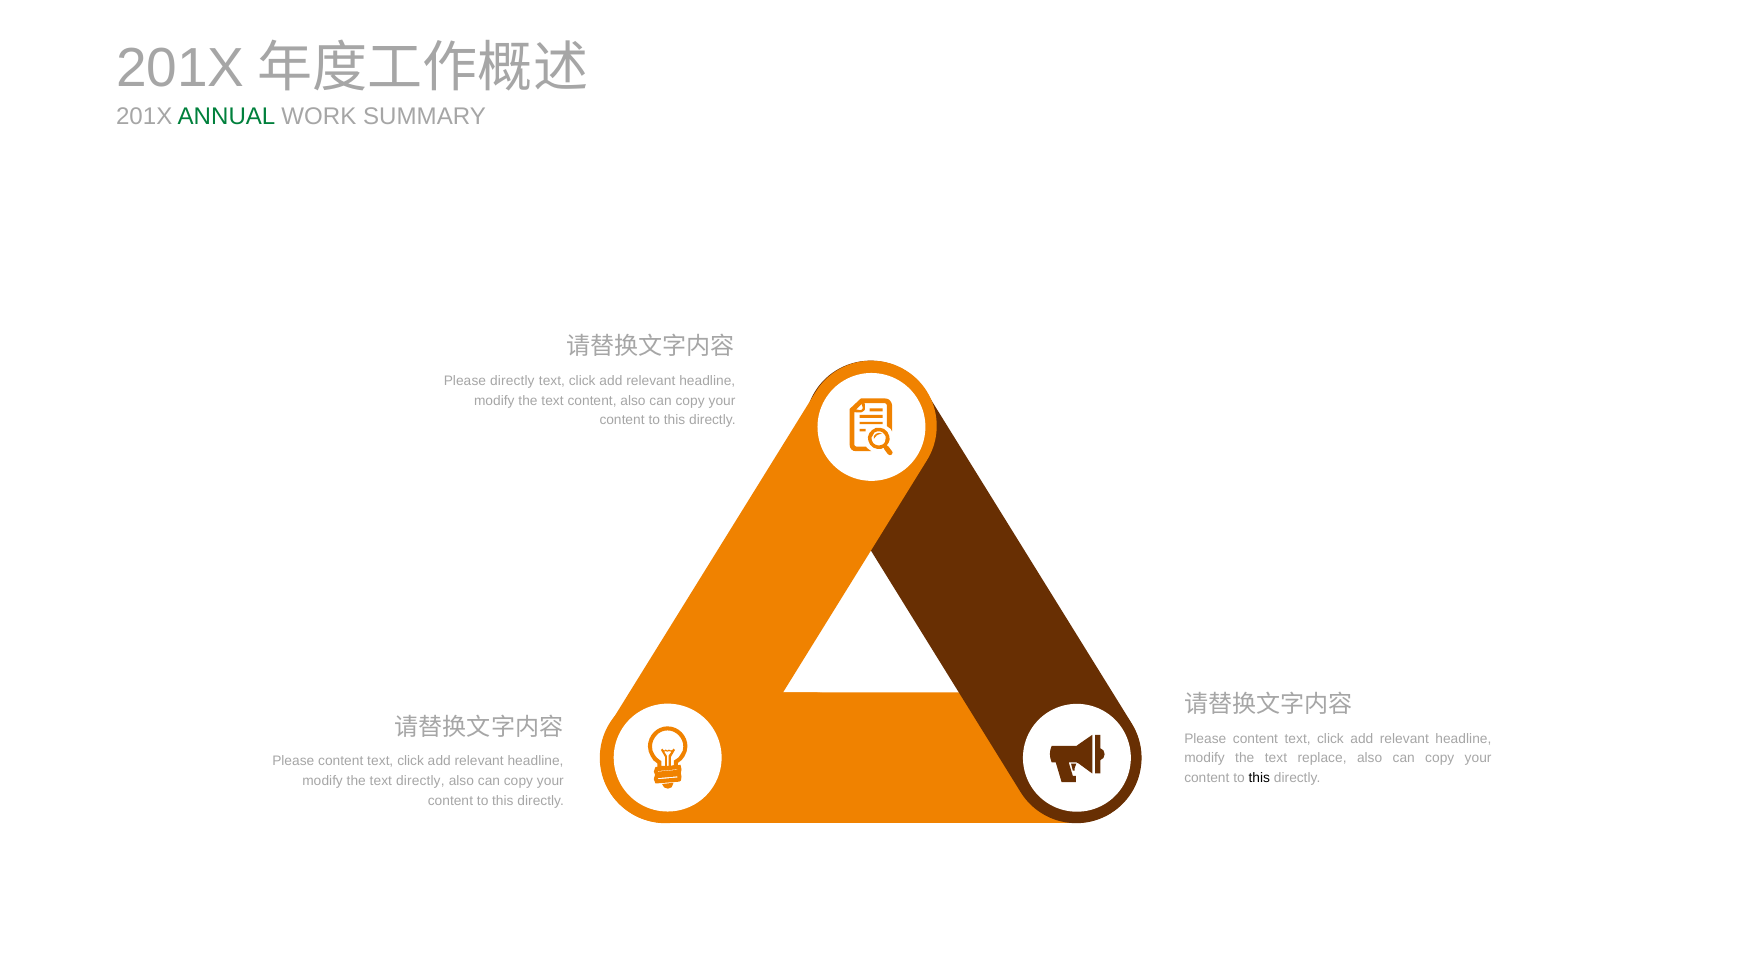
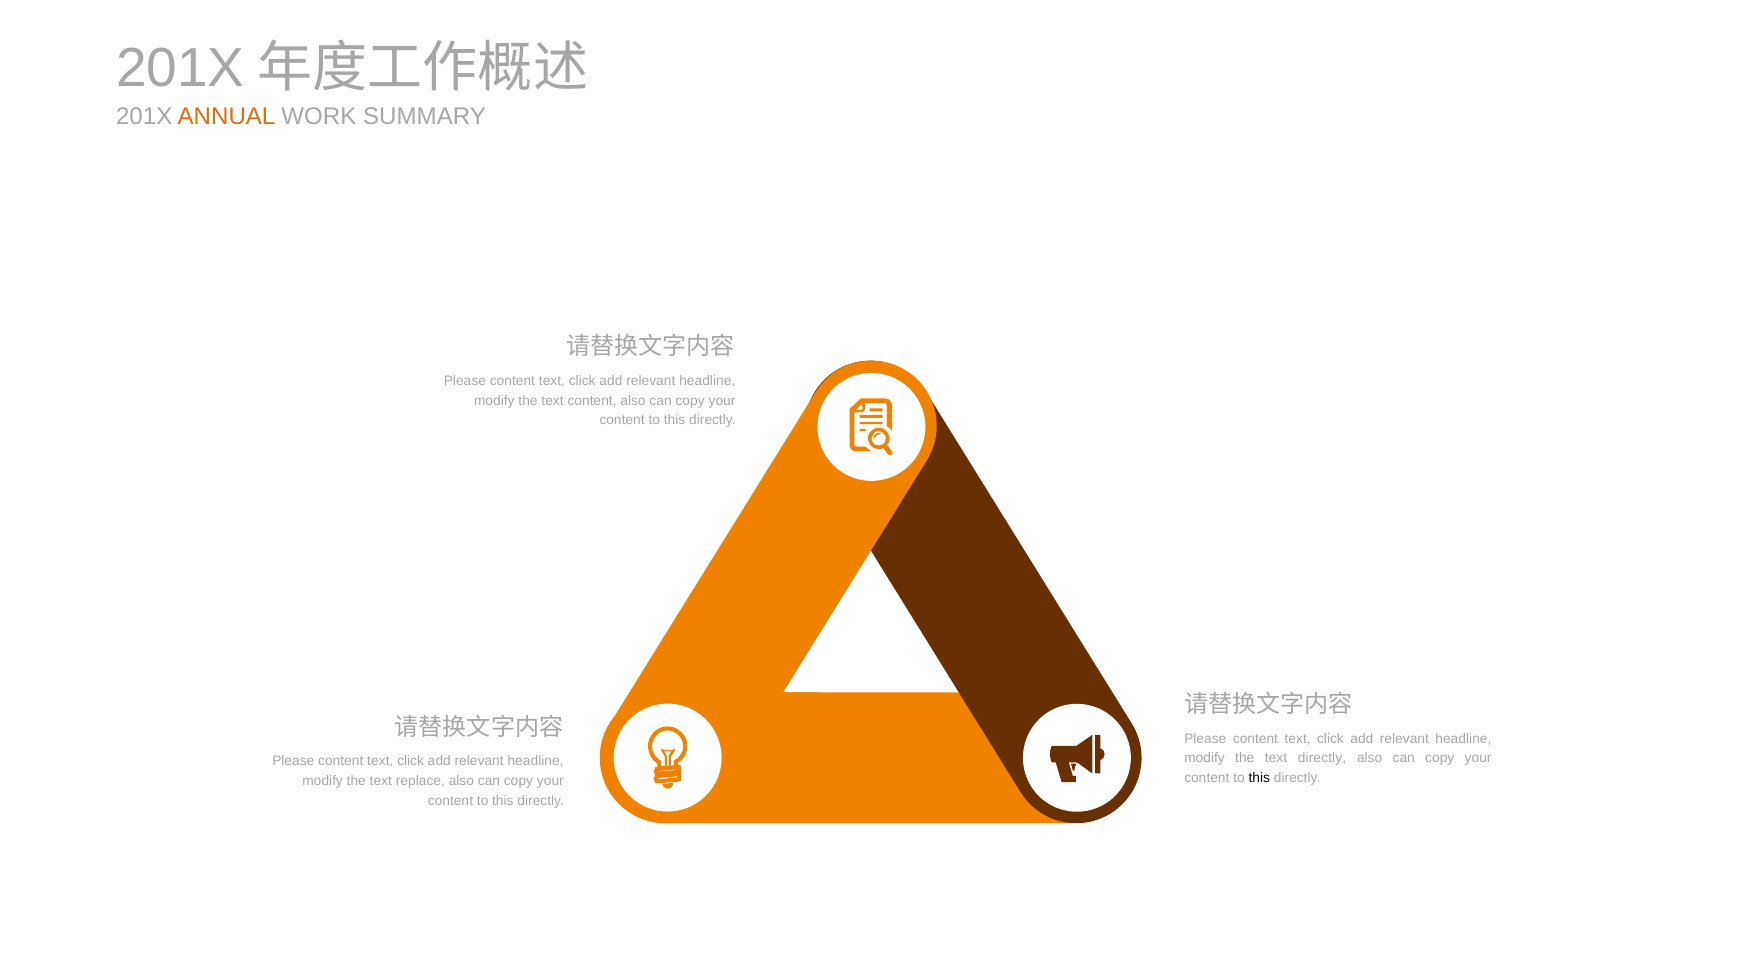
ANNUAL colour: green -> orange (227, 117)
directly: directly -> content (512, 381)
text replace: replace -> directly (1322, 759)
text directly: directly -> replace (420, 781)
